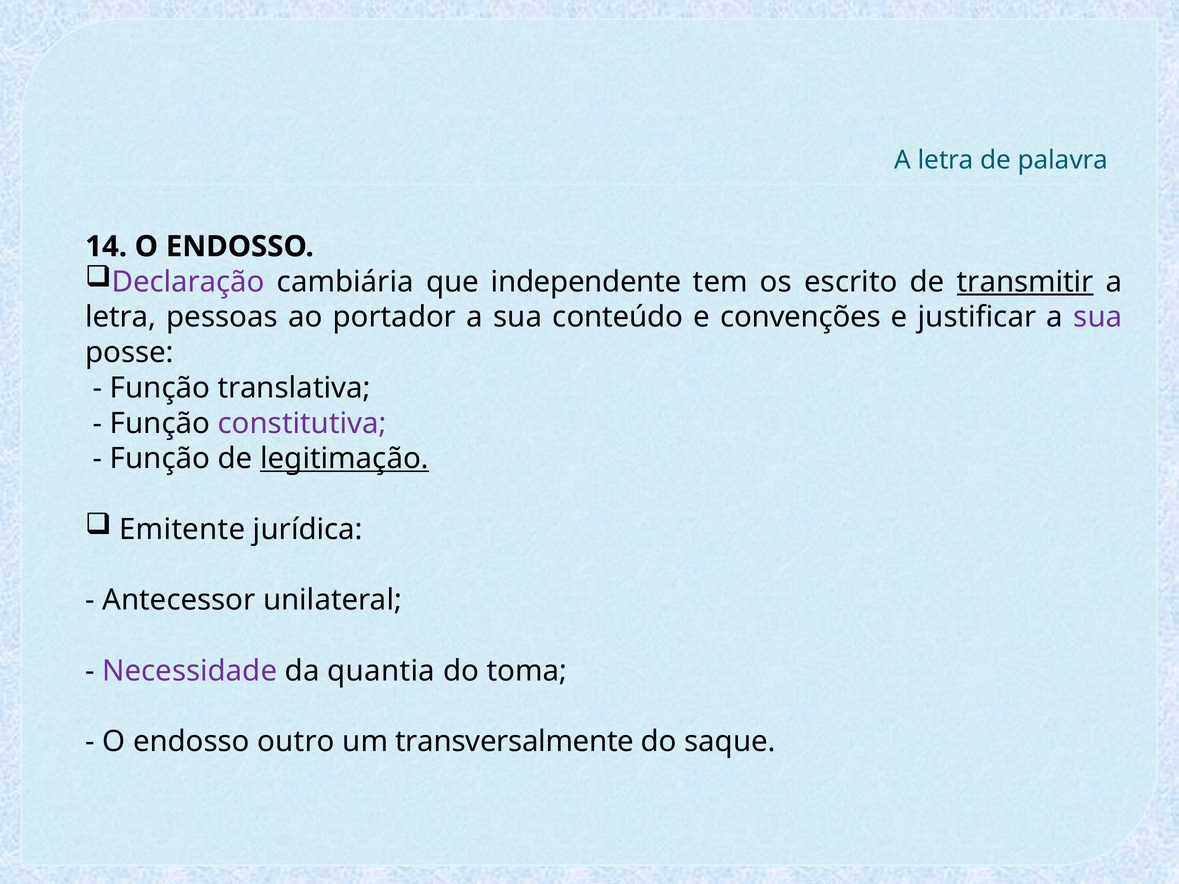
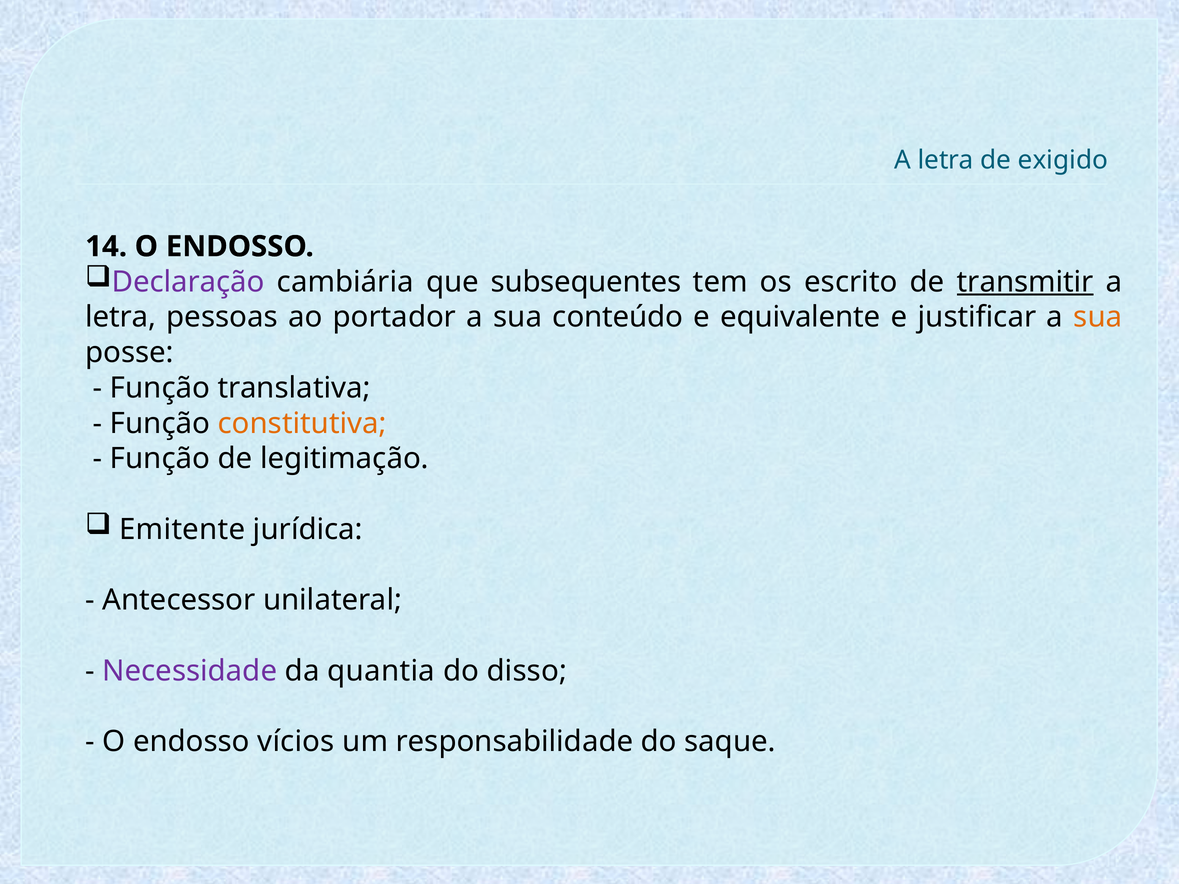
palavra: palavra -> exigido (1063, 160)
independente: independente -> subsequentes (586, 282)
convenções: convenções -> equivalente (800, 317)
sua colour: purple -> orange (1098, 317)
constitutiva colour: purple -> orange (302, 423)
legitimação underline: present -> none (345, 459)
toma: toma -> disso (527, 671)
outro: outro -> vícios (296, 742)
transversalmente: transversalmente -> responsabilidade (515, 742)
